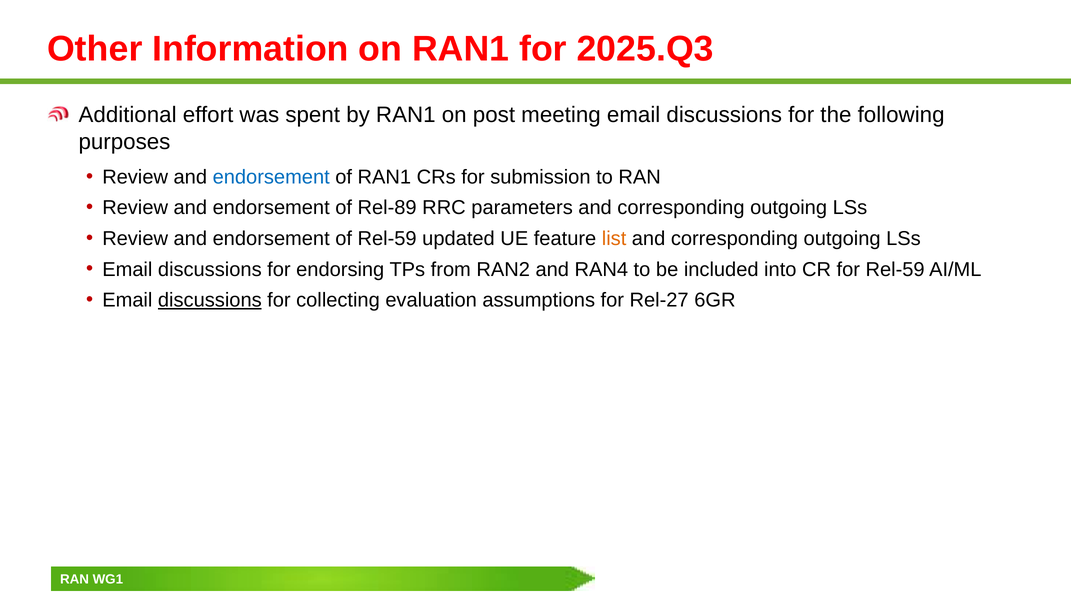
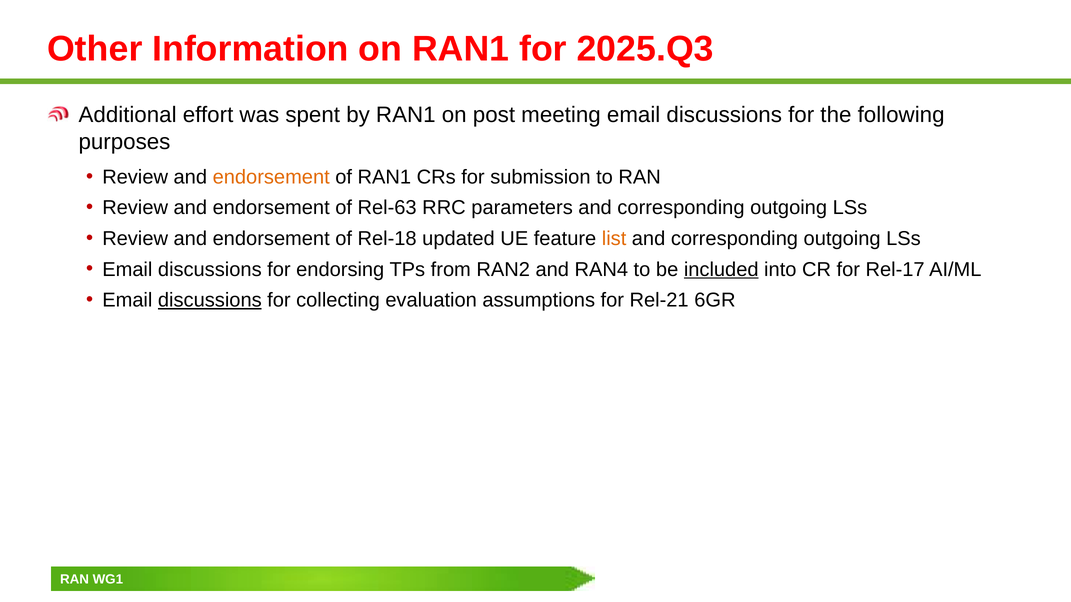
endorsement colour: blue -> orange (271, 177)
Rel-89: Rel-89 -> Rel-63 (387, 208)
of Rel-59: Rel-59 -> Rel-18 (387, 239)
included underline: none -> present (721, 270)
for Rel-59: Rel-59 -> Rel-17 (895, 270)
Rel-27: Rel-27 -> Rel-21 (659, 300)
